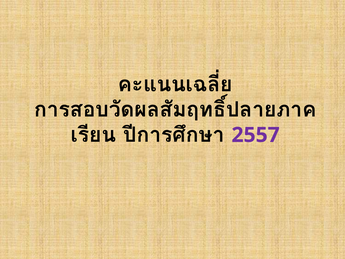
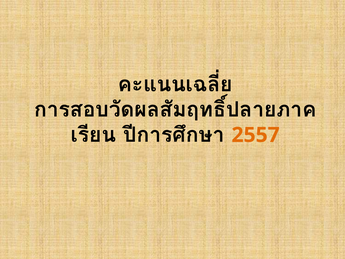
2557 colour: purple -> orange (256, 135)
